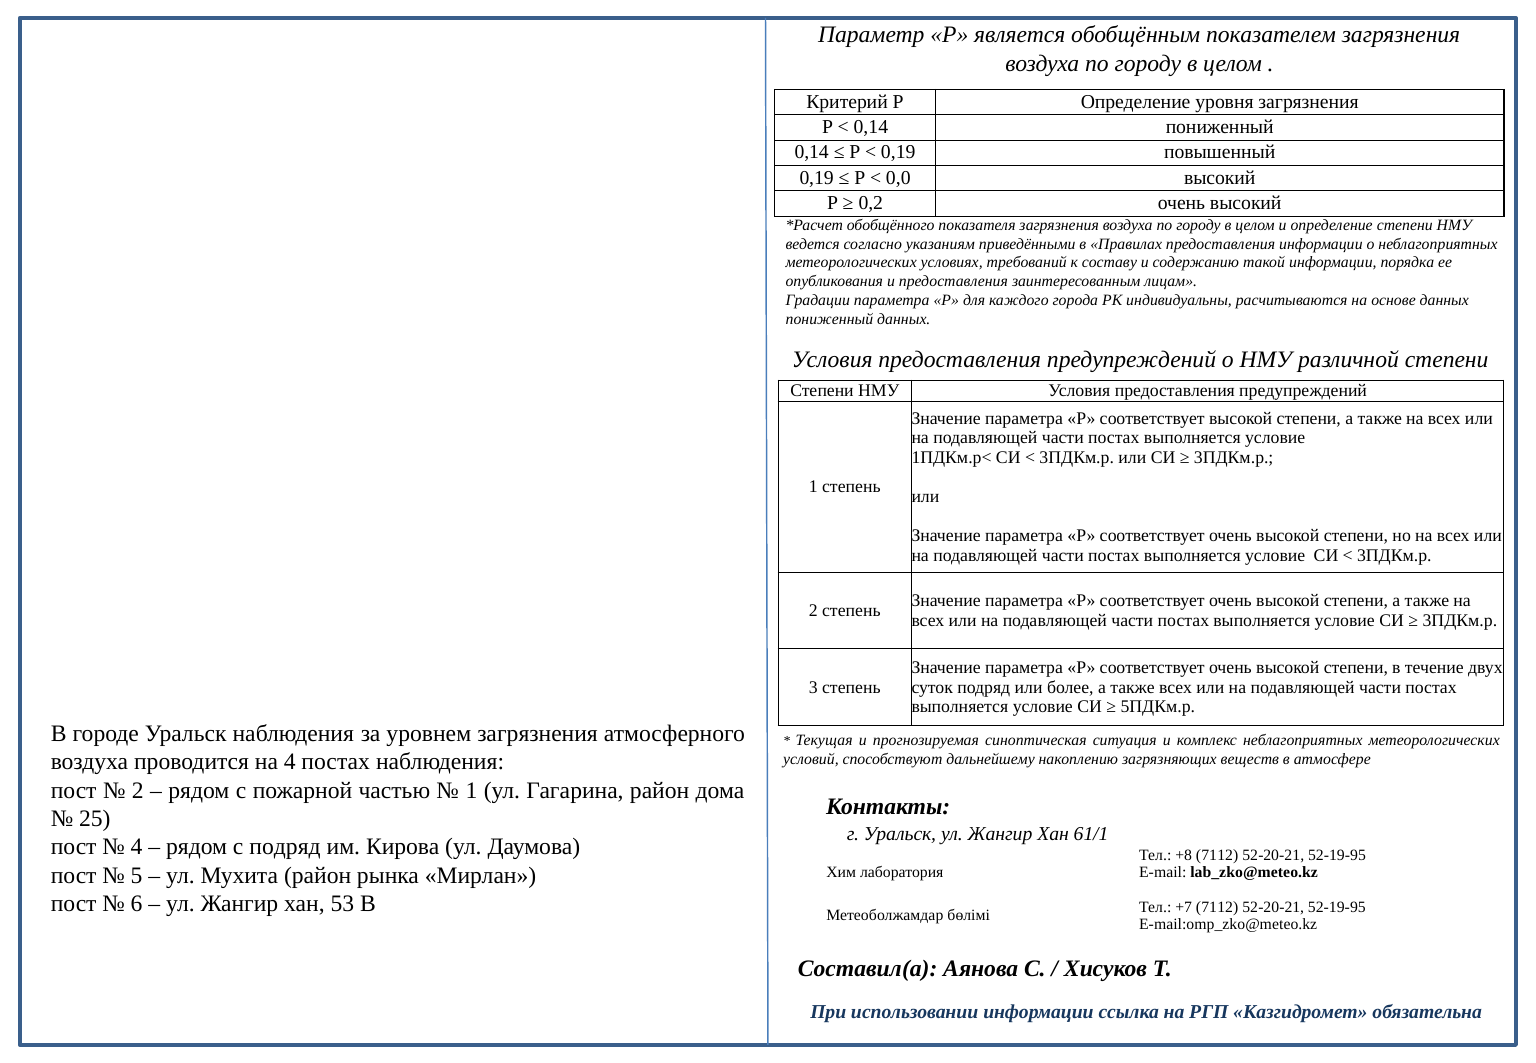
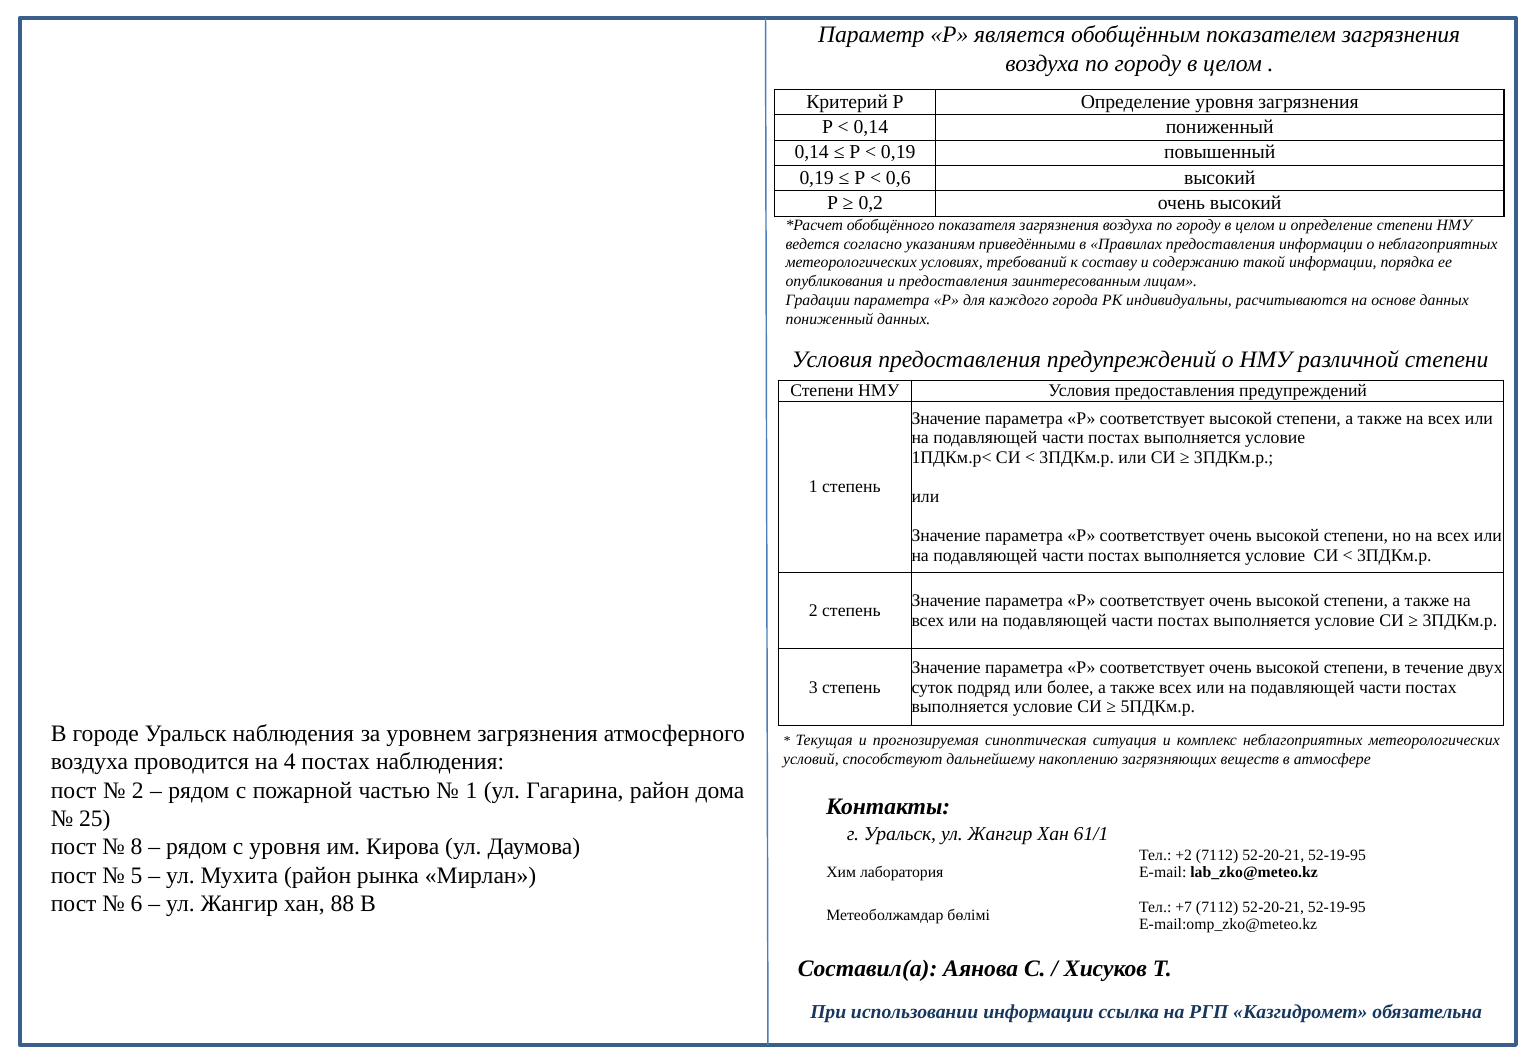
0,0: 0,0 -> 0,6 (898, 178)
4: 4 -> 8 (137, 847)
с подряд: подряд -> уровня (285, 847)
+8: +8 -> +2 (1184, 855)
53: 53 -> 88 (342, 904)
